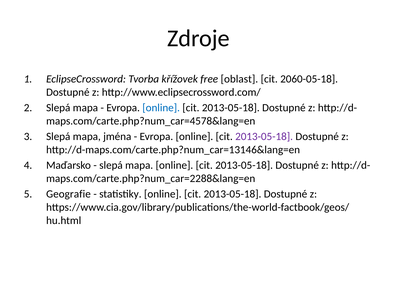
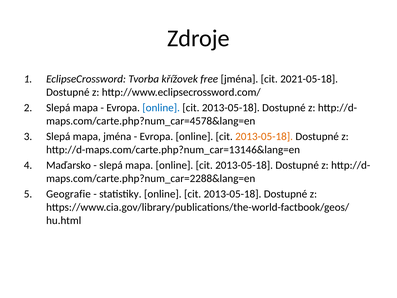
free oblast: oblast -> jména (239, 79)
2060-05-18: 2060-05-18 -> 2021-05-18 (309, 79)
2013-05-18 colour: purple -> orange (264, 136)
